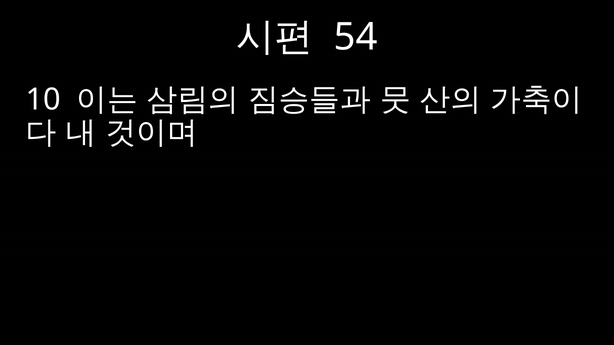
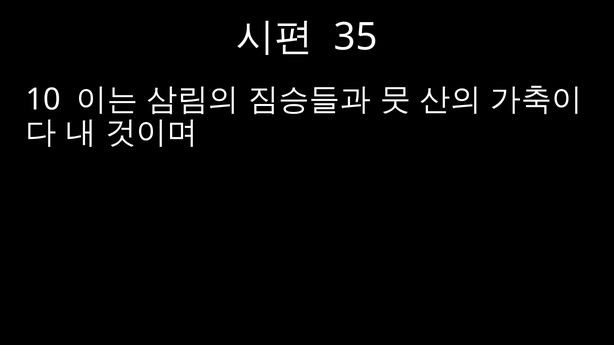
54: 54 -> 35 (356, 37)
